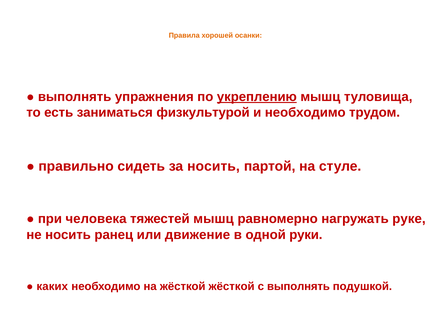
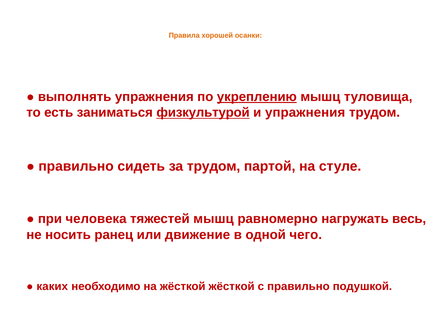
физкультурой underline: none -> present (203, 113)
и необходимо: необходимо -> упражнения (305, 113)
за носить: носить -> трудом (214, 166)
руке: руке -> весь (409, 219)
руки: руки -> чего (306, 235)
с выполнять: выполнять -> правильно (298, 287)
